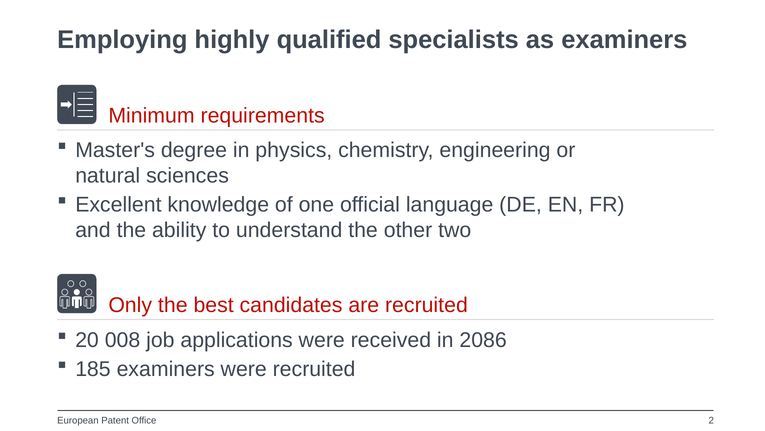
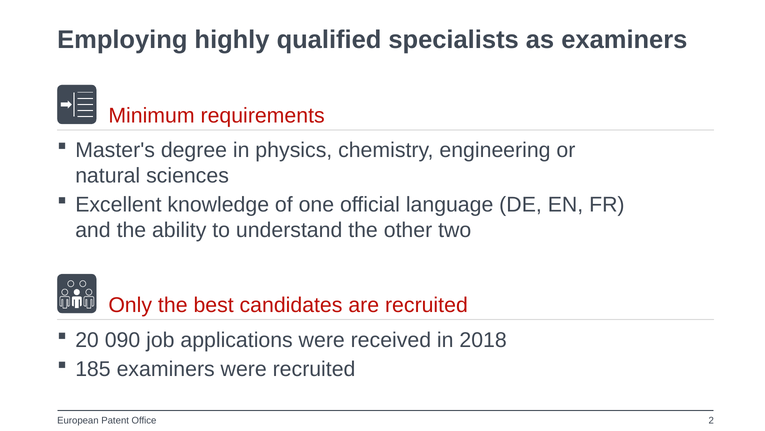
008: 008 -> 090 (123, 340)
2086: 2086 -> 2018 (483, 340)
